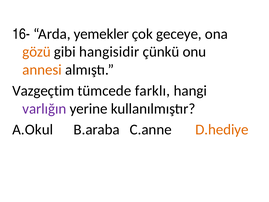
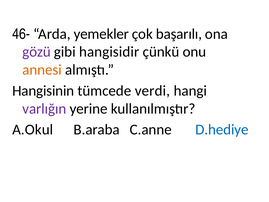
16-: 16- -> 46- (21, 34)
geceye: geceye -> başarılı (179, 34)
gözü colour: orange -> purple (37, 52)
Vazgeçtim: Vazgeçtim -> Hangisinin (43, 91)
farklı: farklı -> verdi (152, 91)
D.hediye colour: orange -> blue (222, 129)
